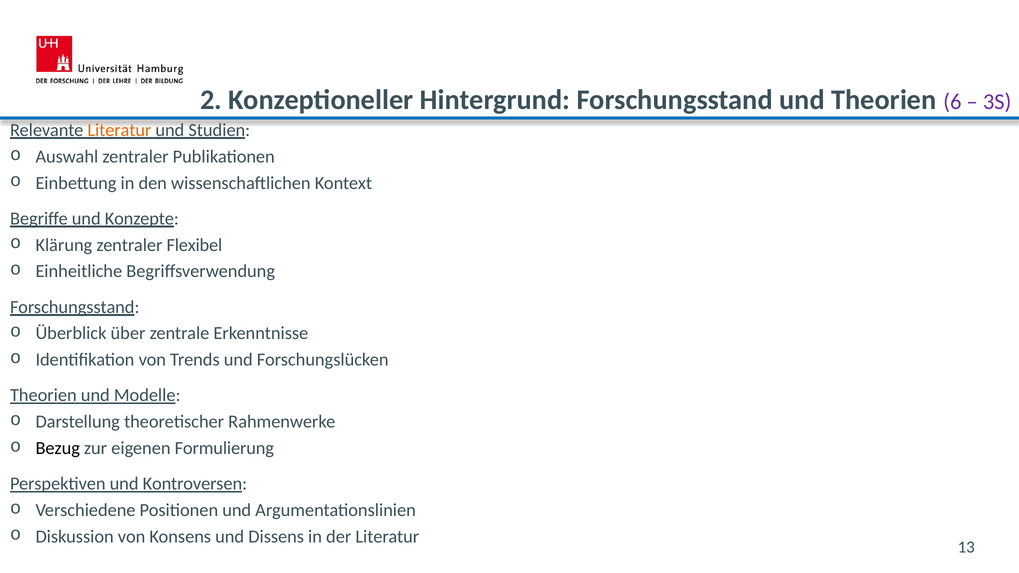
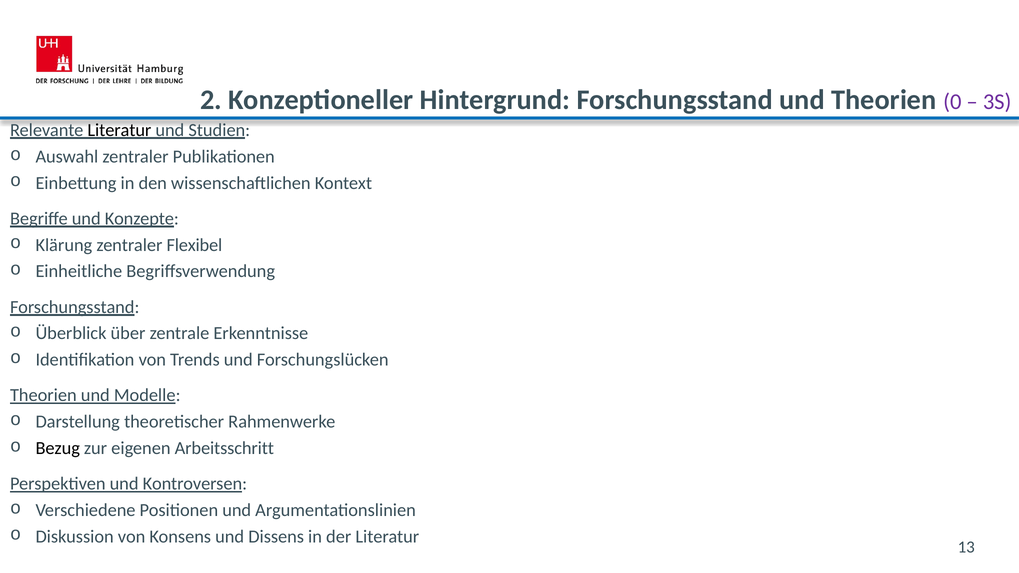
6: 6 -> 0 (952, 102)
Literatur colour: orange -> black (119, 130)
Formulierung: Formulierung -> Arbeitsschritt (224, 448)
